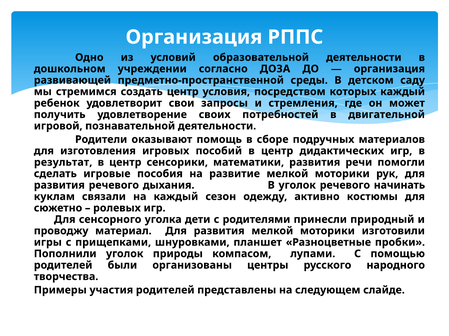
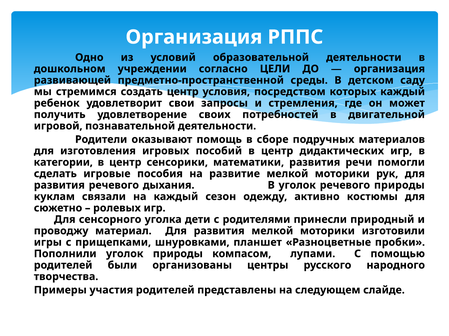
ДОЗА: ДОЗА -> ЦЕЛИ (275, 69)
результат: результат -> категории (63, 163)
речевого начинать: начинать -> природы (399, 186)
